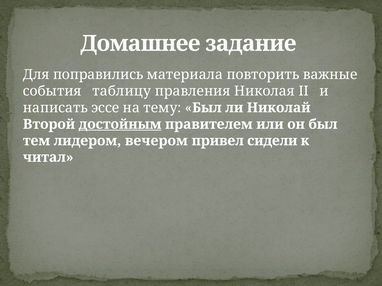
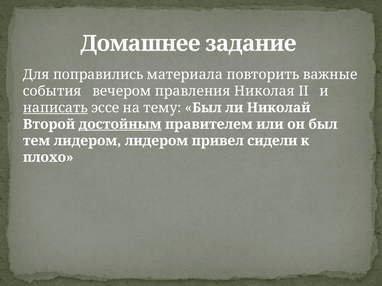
таблицу: таблицу -> вечером (122, 91)
написать underline: none -> present (55, 108)
лидером вечером: вечером -> лидером (156, 141)
читал: читал -> плохо (48, 158)
